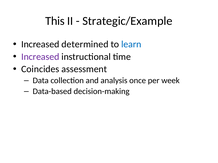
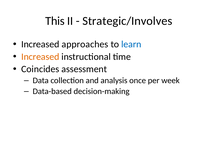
Strategic/Example: Strategic/Example -> Strategic/Involves (127, 21)
determined: determined -> approaches (85, 44)
Increased colour: purple -> orange (40, 57)
